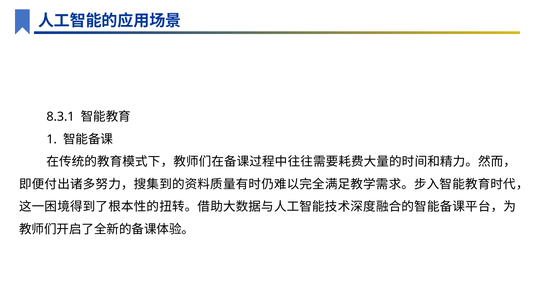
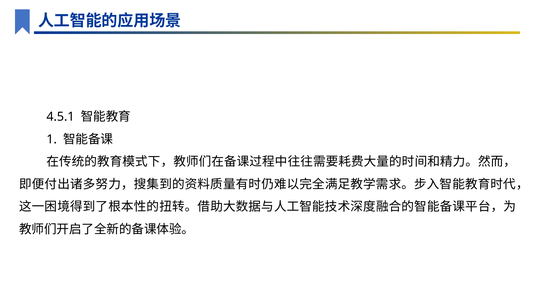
8.3.1: 8.3.1 -> 4.5.1 (60, 117)
